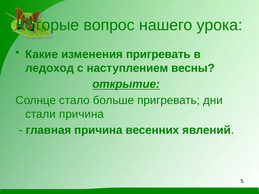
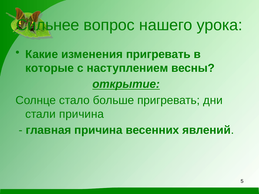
Которые: Которые -> Сильнее (48, 25)
ледоход: ледоход -> которые (50, 68)
